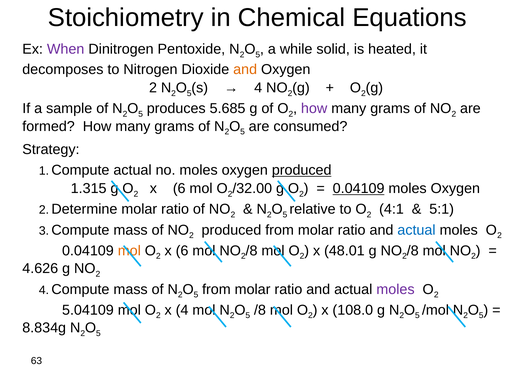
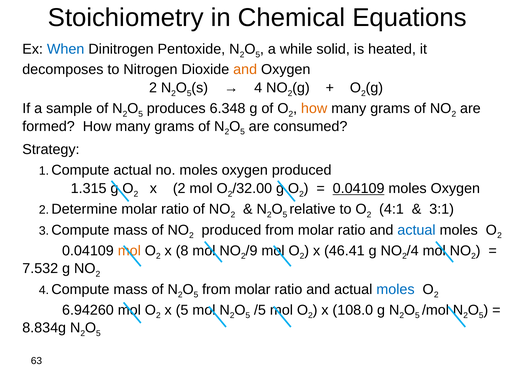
When colour: purple -> blue (66, 49)
5.685: 5.685 -> 6.348 (228, 109)
how colour: purple -> orange (314, 109)
produced underline: present -> none (302, 170)
6: 6 -> 2 (179, 189)
5:1: 5:1 -> 3:1 (442, 209)
6: 6 -> 8 (182, 251)
mol NO 2 /8: /8 -> /9 (252, 251)
48.01: 48.01 -> 46.41 (344, 251)
g NO 2 /8: /8 -> /4 (413, 251)
4.626: 4.626 -> 7.532 (40, 269)
moles colour: purple -> blue (395, 289)
5.04109: 5.04109 -> 6.94260 (88, 310)
x 4: 4 -> 5 (182, 310)
/8: /8 -> /5 (260, 310)
